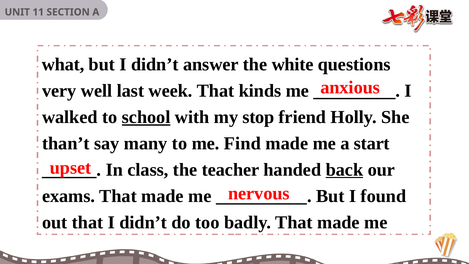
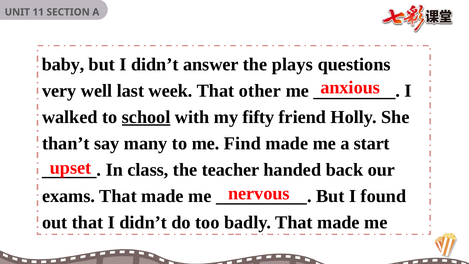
what: what -> baby (63, 65)
white: white -> plays (292, 65)
kinds: kinds -> other (260, 91)
stop: stop -> fifty (258, 117)
back underline: present -> none (344, 170)
